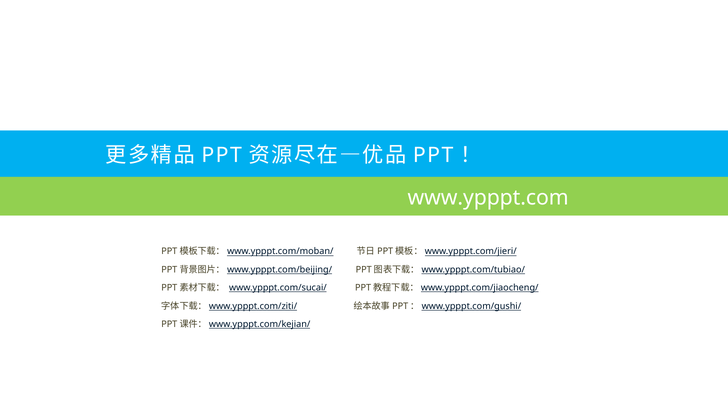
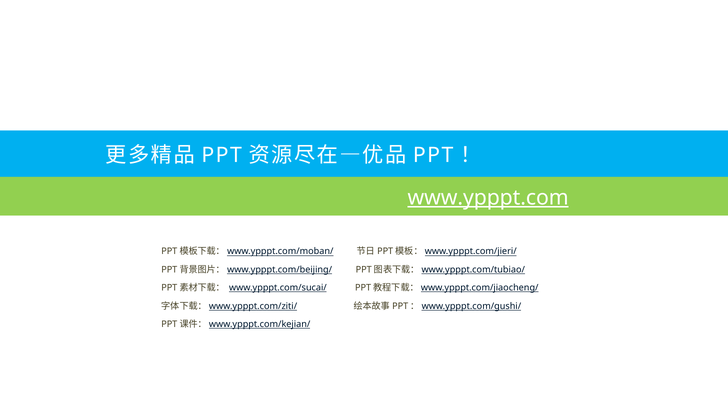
www.ypppt.com underline: none -> present (488, 197)
